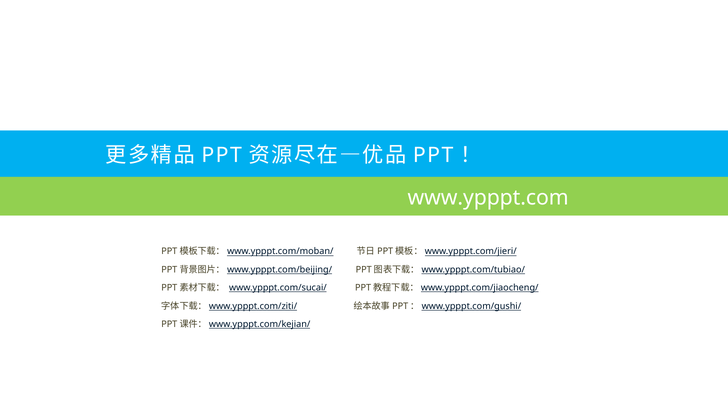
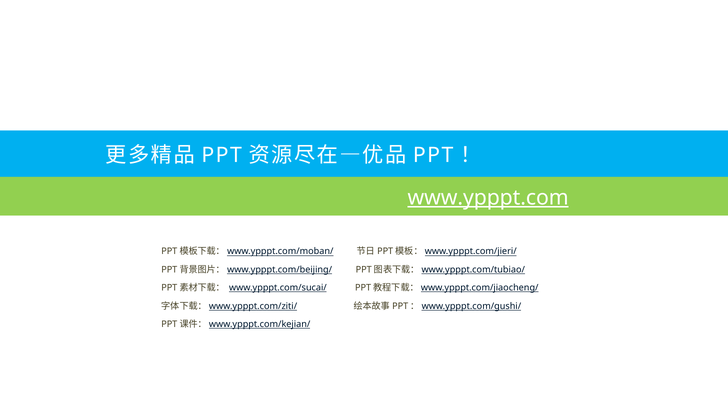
www.ypppt.com underline: none -> present (488, 197)
